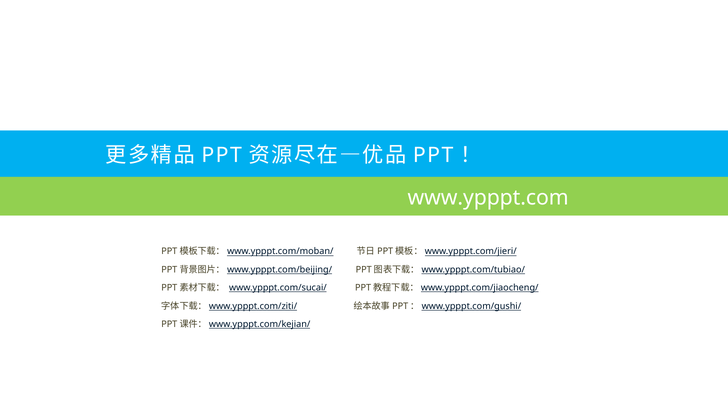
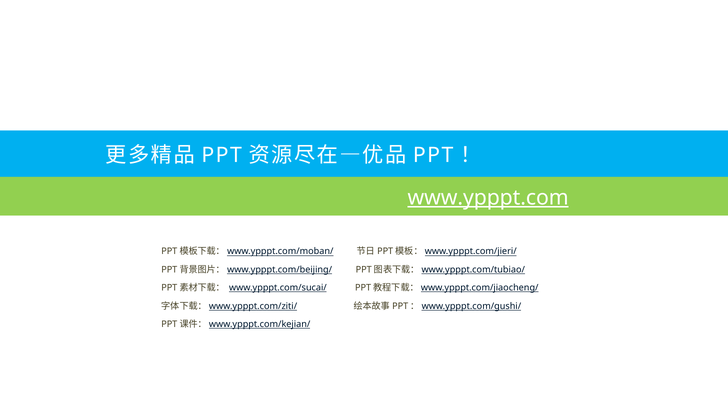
www.ypppt.com underline: none -> present (488, 197)
